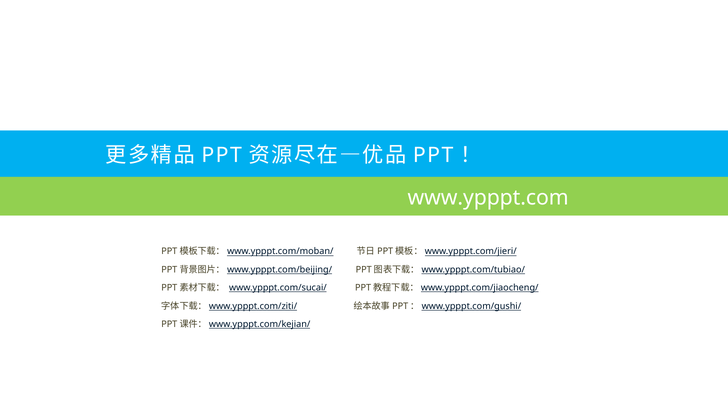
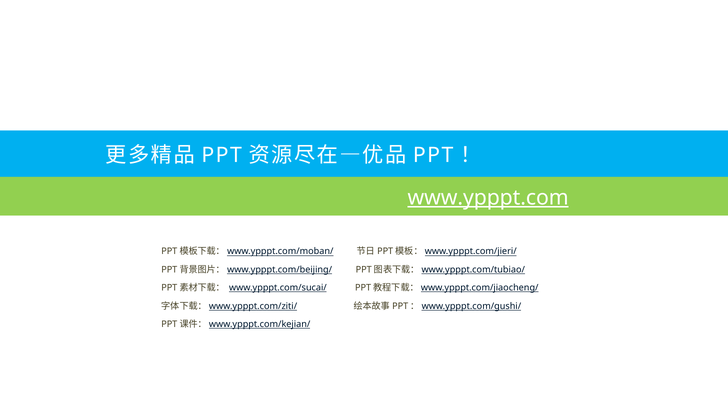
www.ypppt.com underline: none -> present (488, 197)
